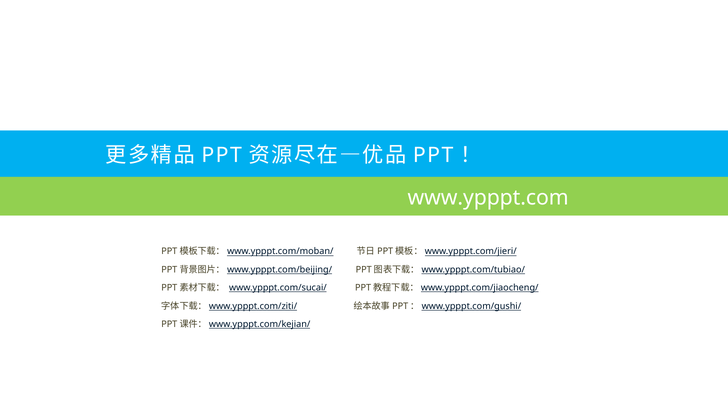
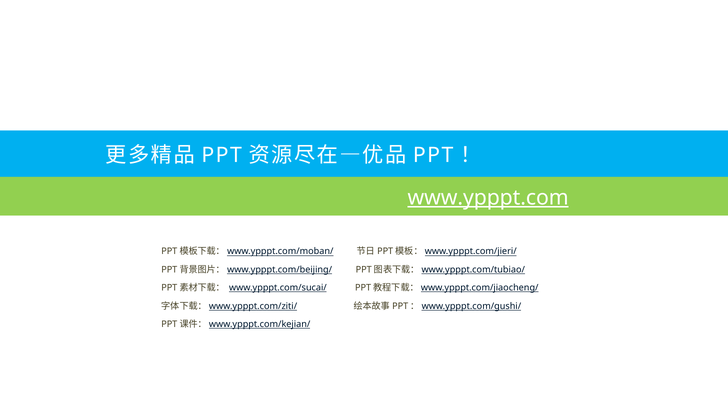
www.ypppt.com underline: none -> present (488, 197)
